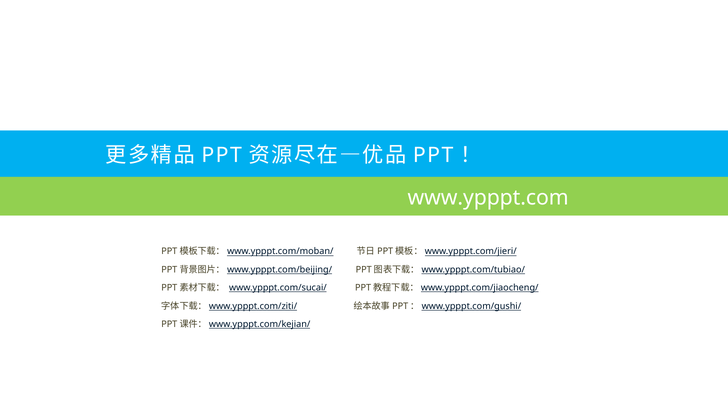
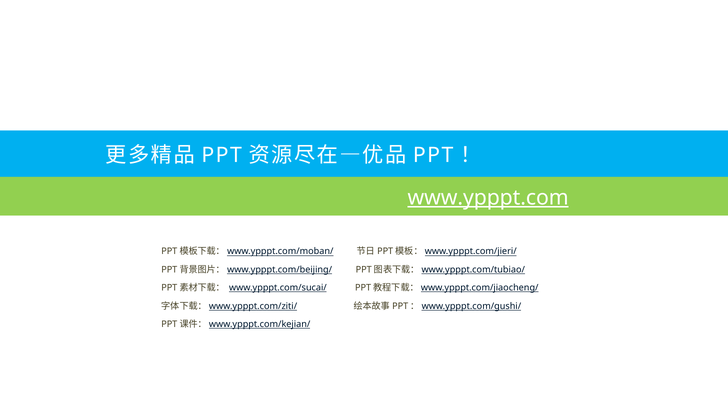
www.ypppt.com underline: none -> present (488, 197)
